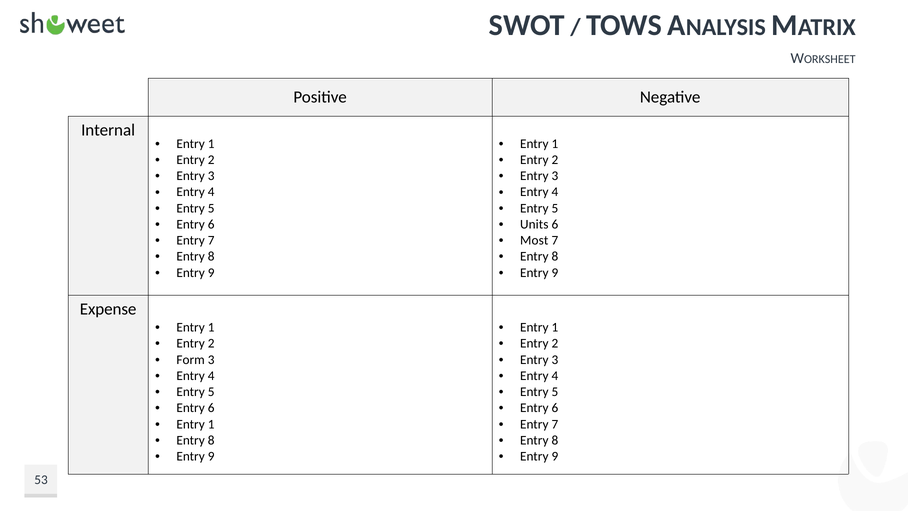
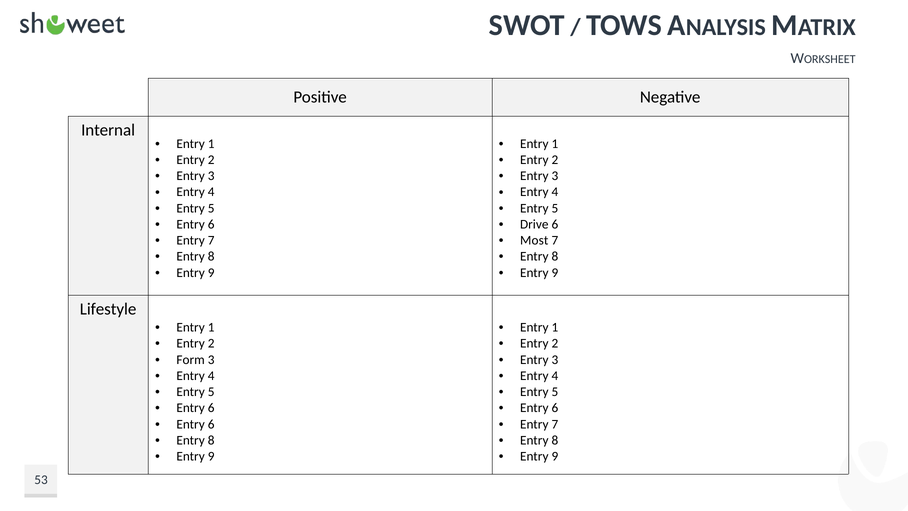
Units: Units -> Drive (534, 224)
Expense: Expense -> Lifestyle (108, 309)
1: 1 -> 6 (211, 424)
